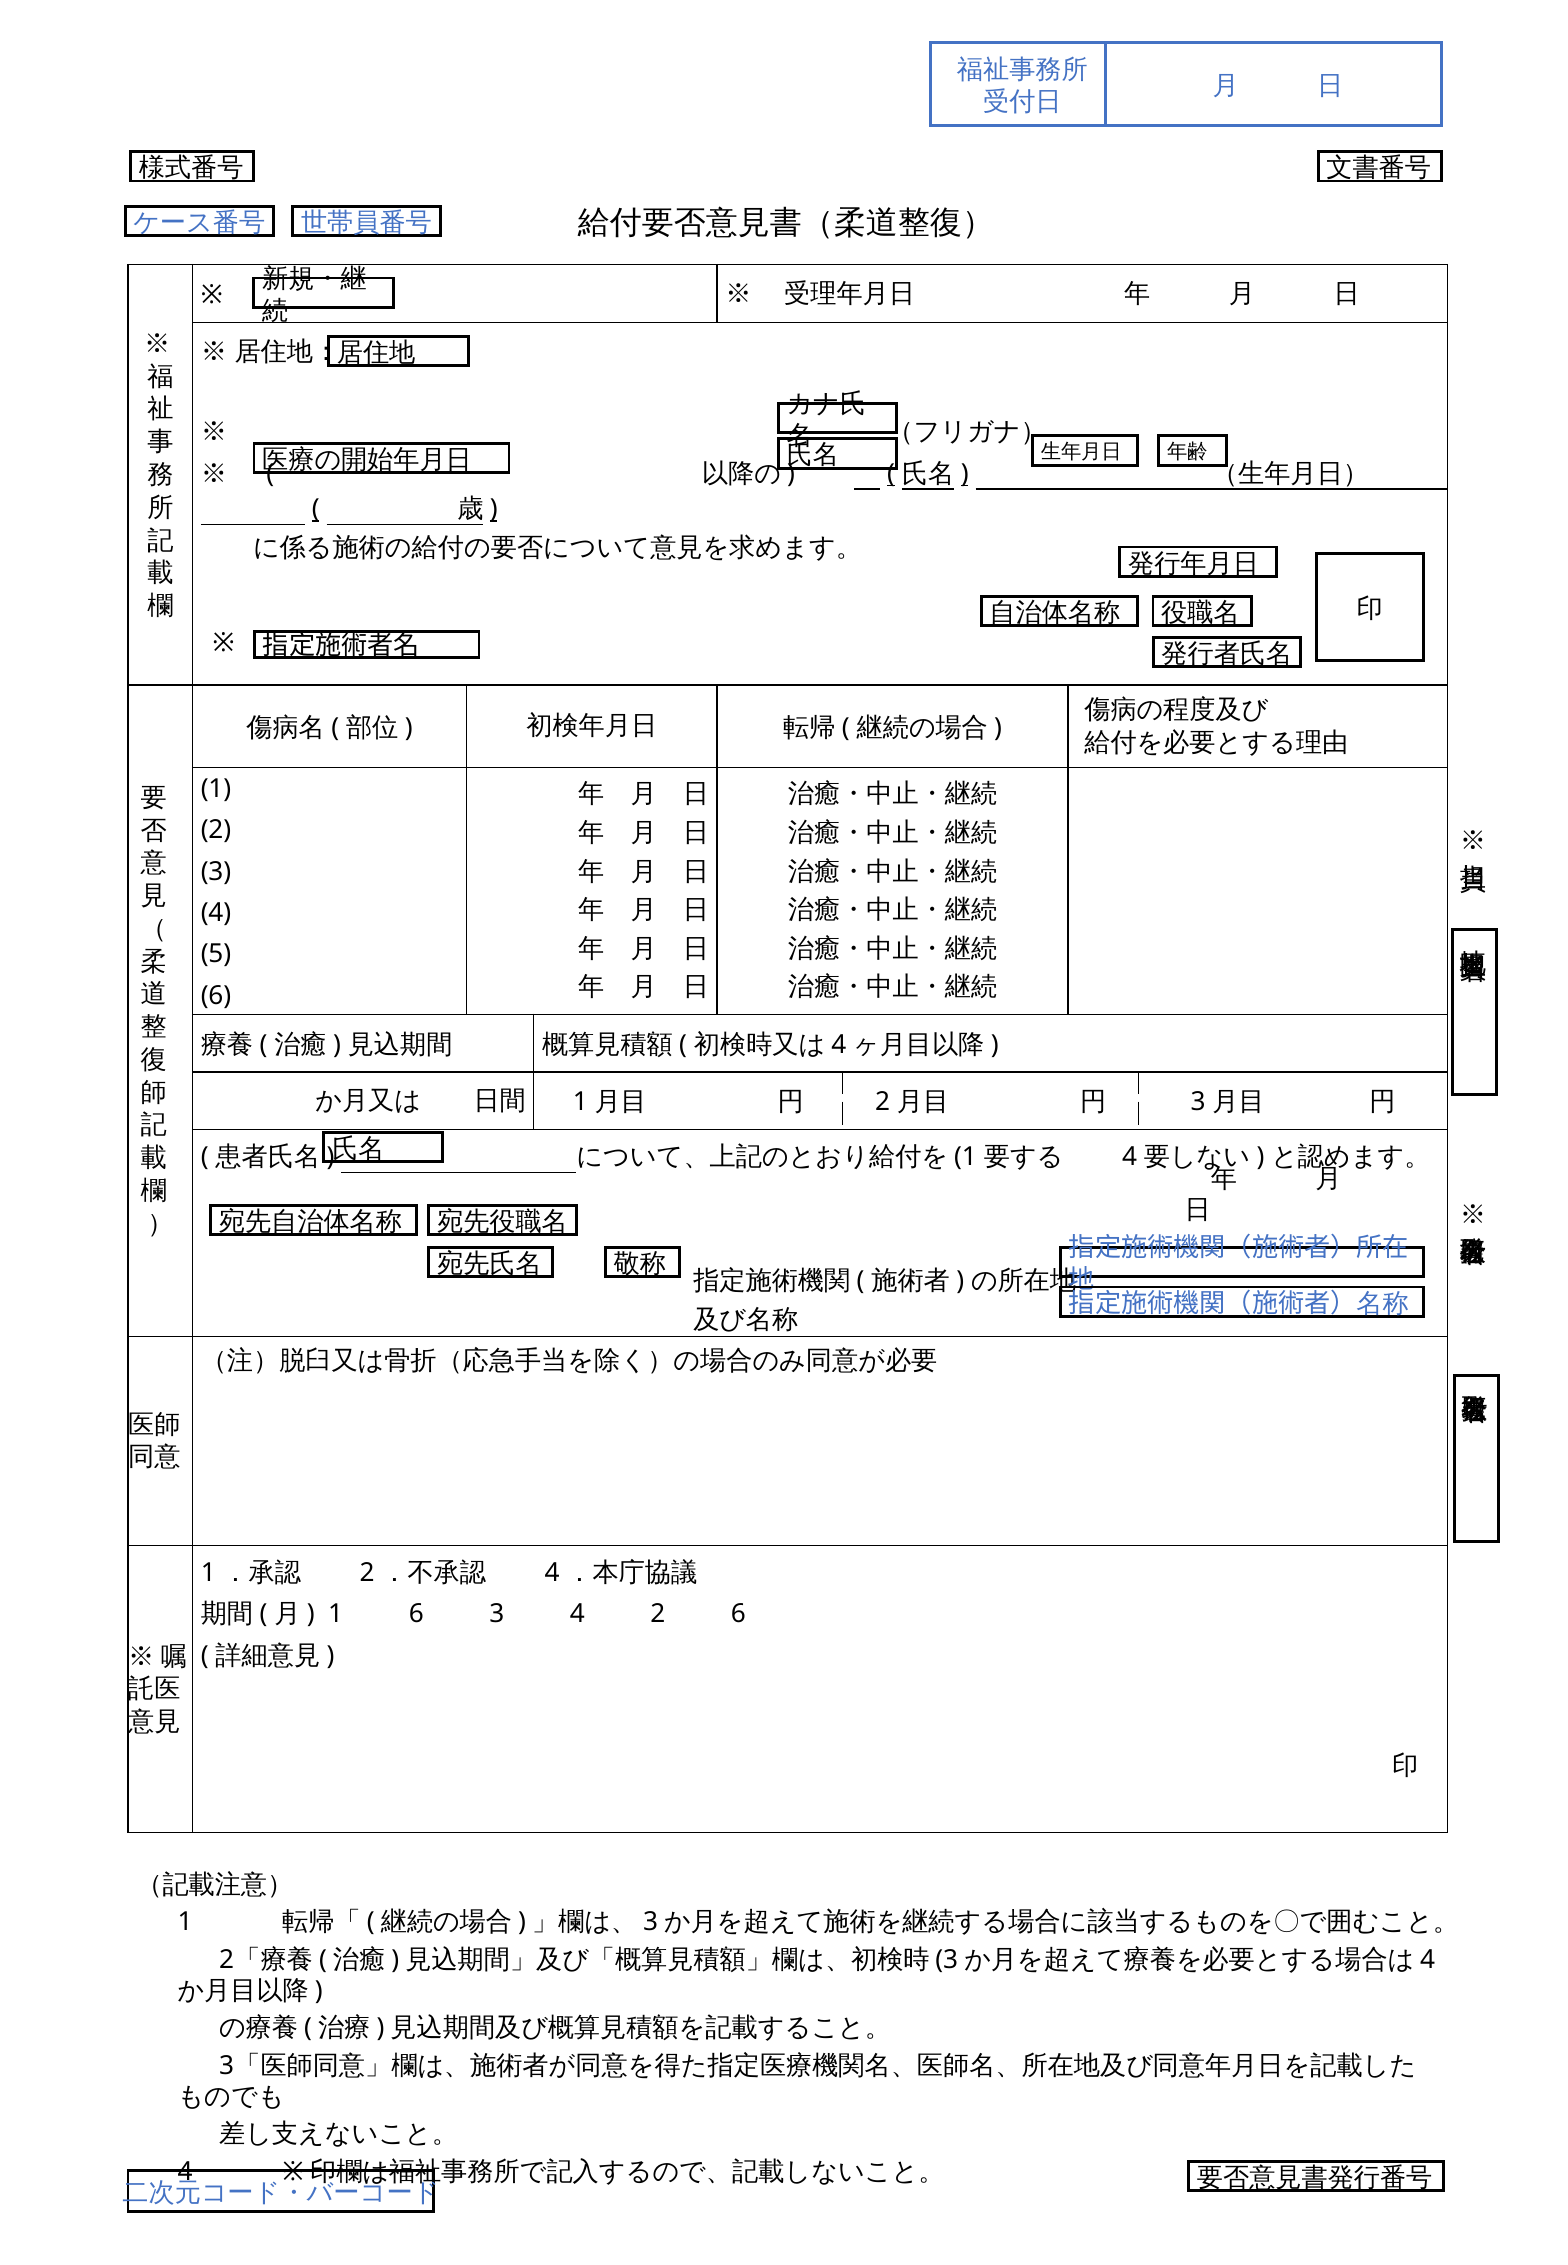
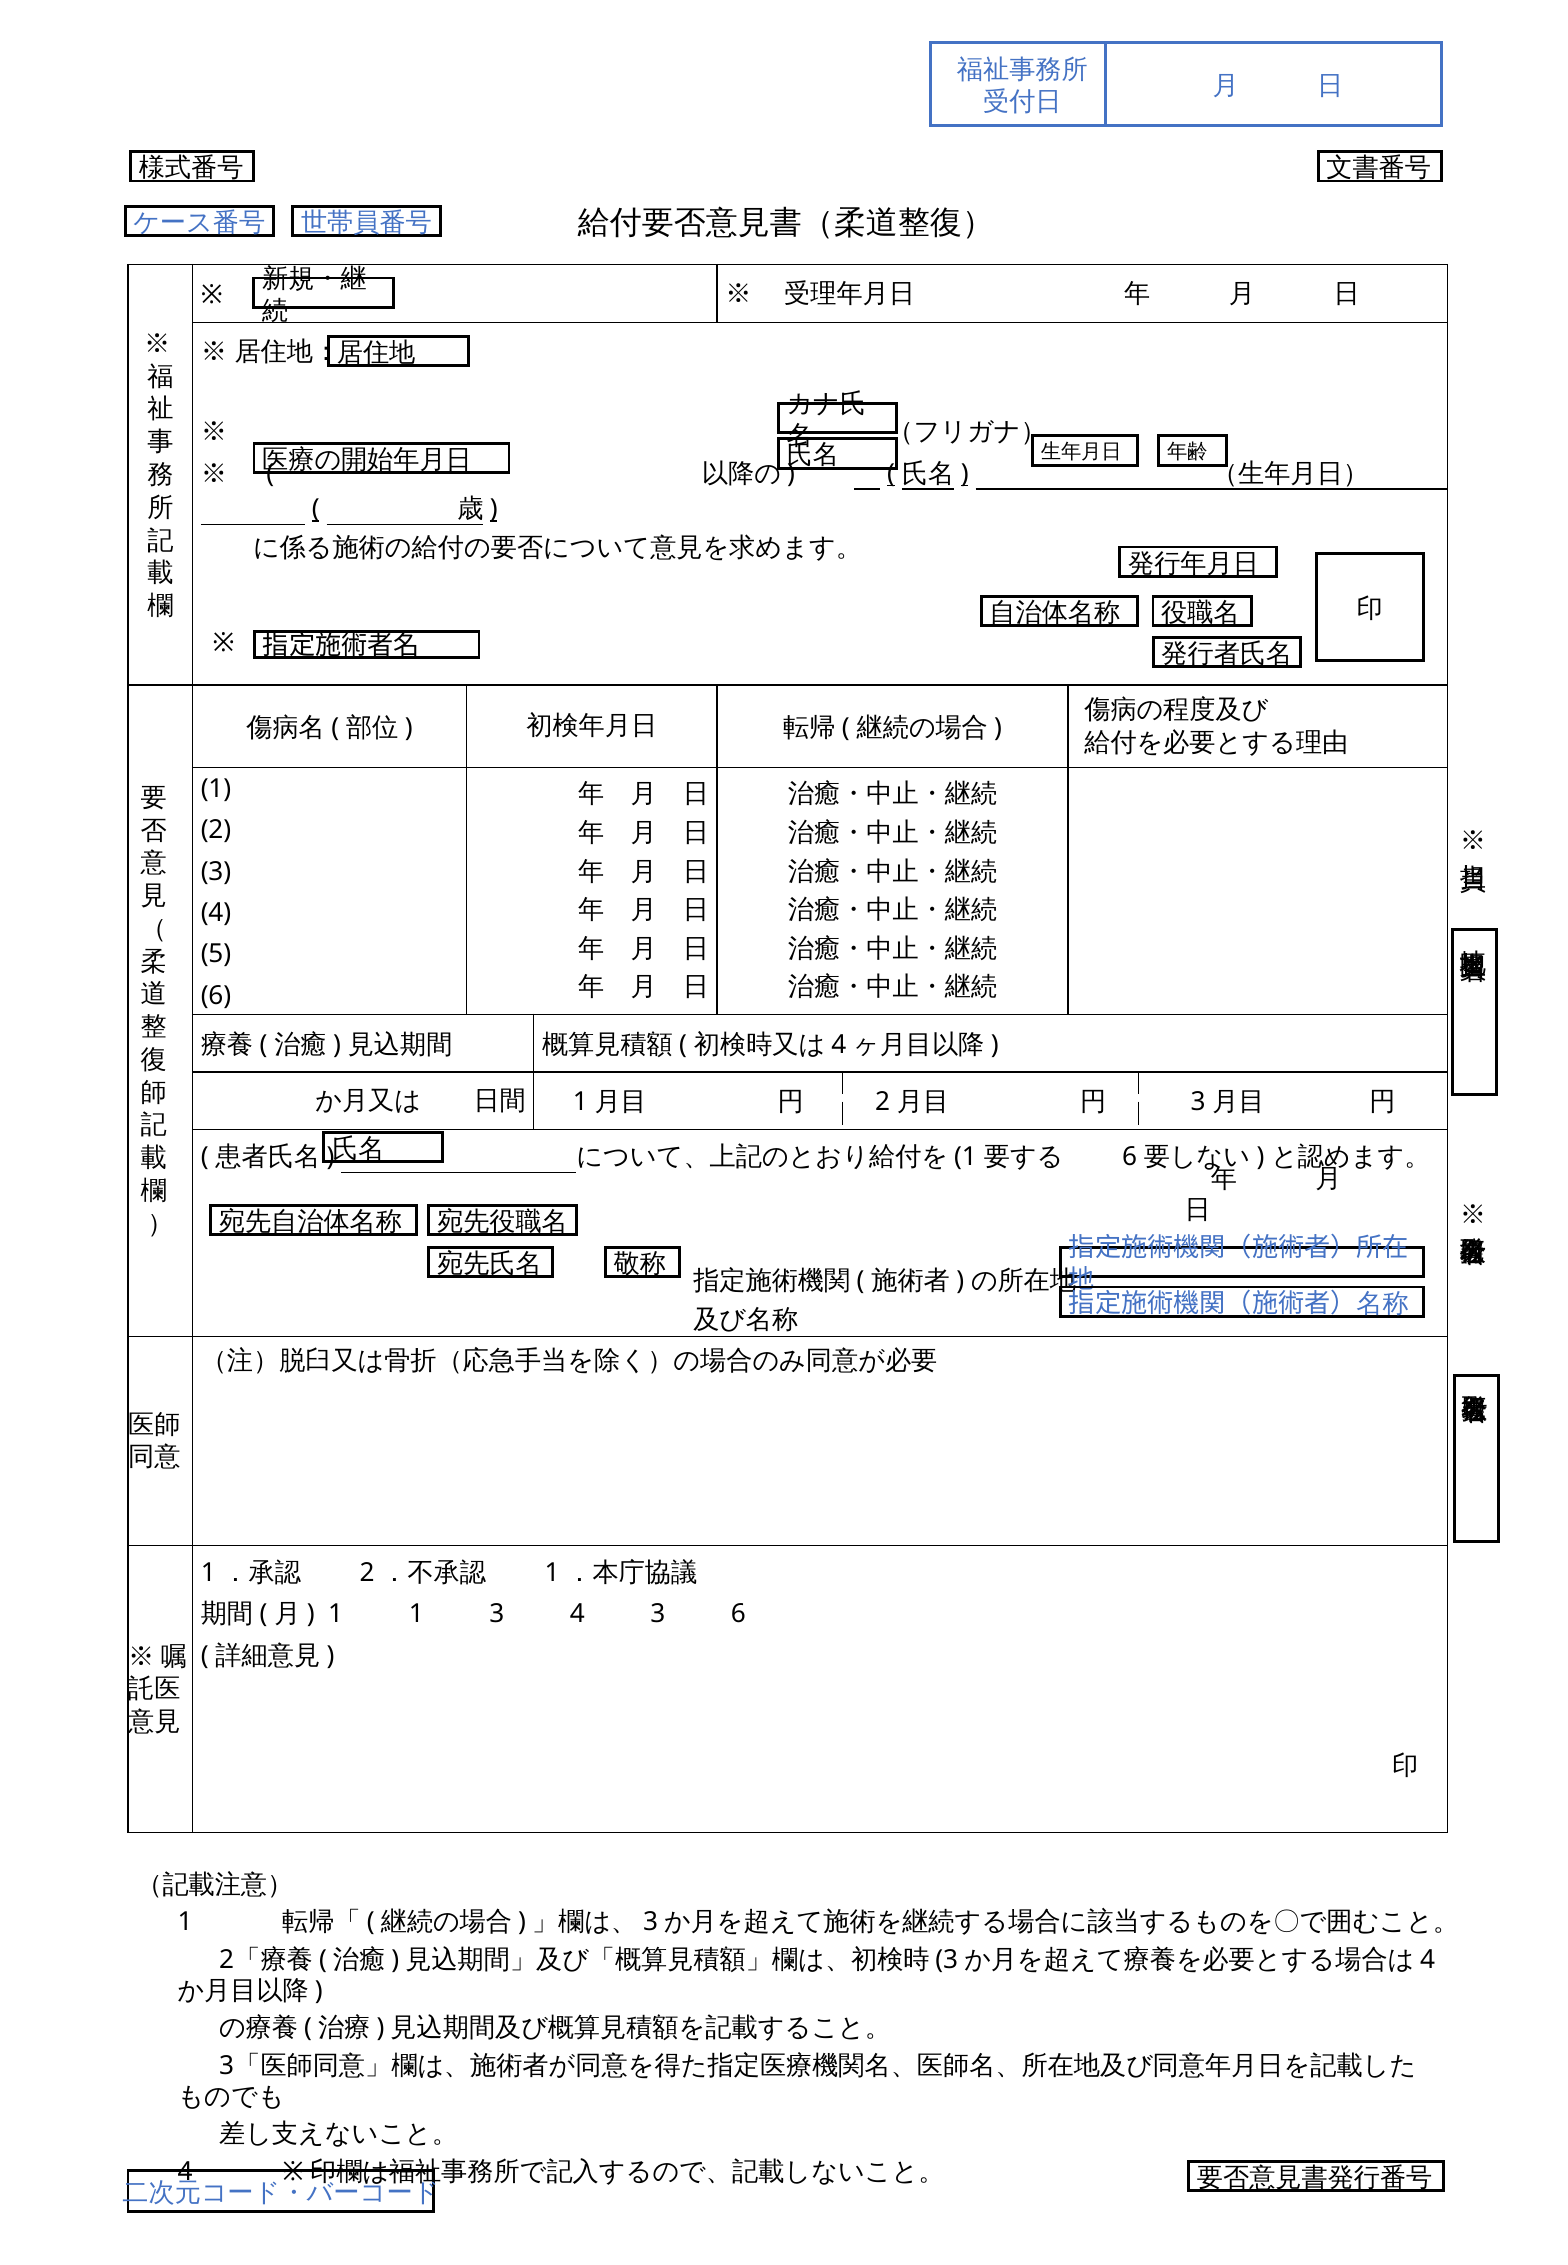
4: 4 -> 6 (1130, 1157)
4: 4 -> 1 (552, 1573)
1 6: 6 -> 1 (416, 1614)
4 2: 2 -> 3 (658, 1614)
